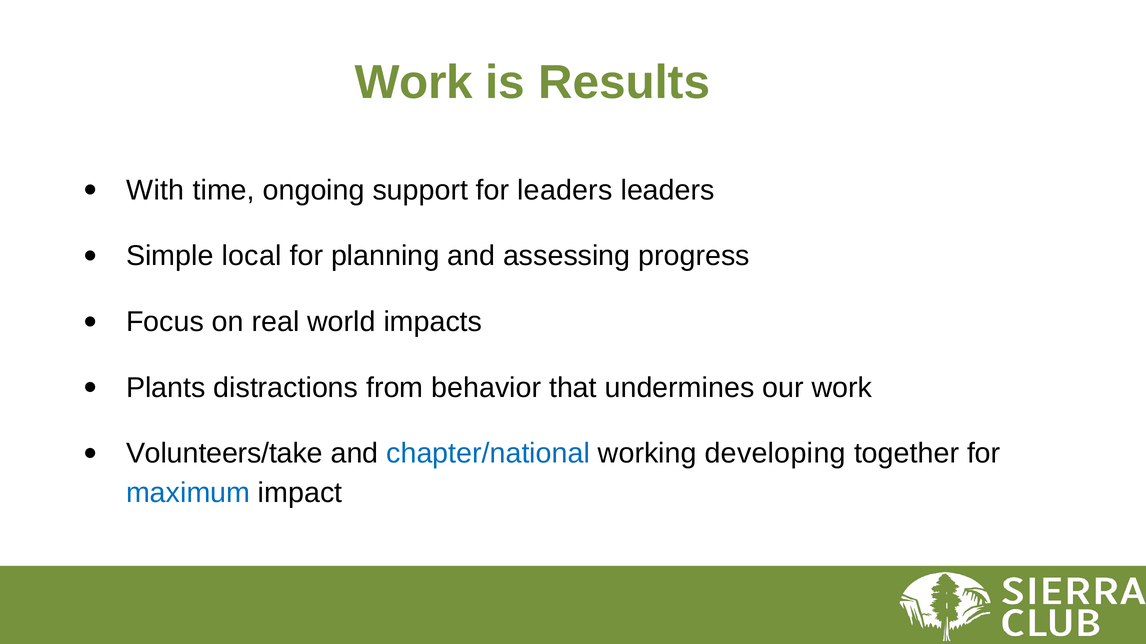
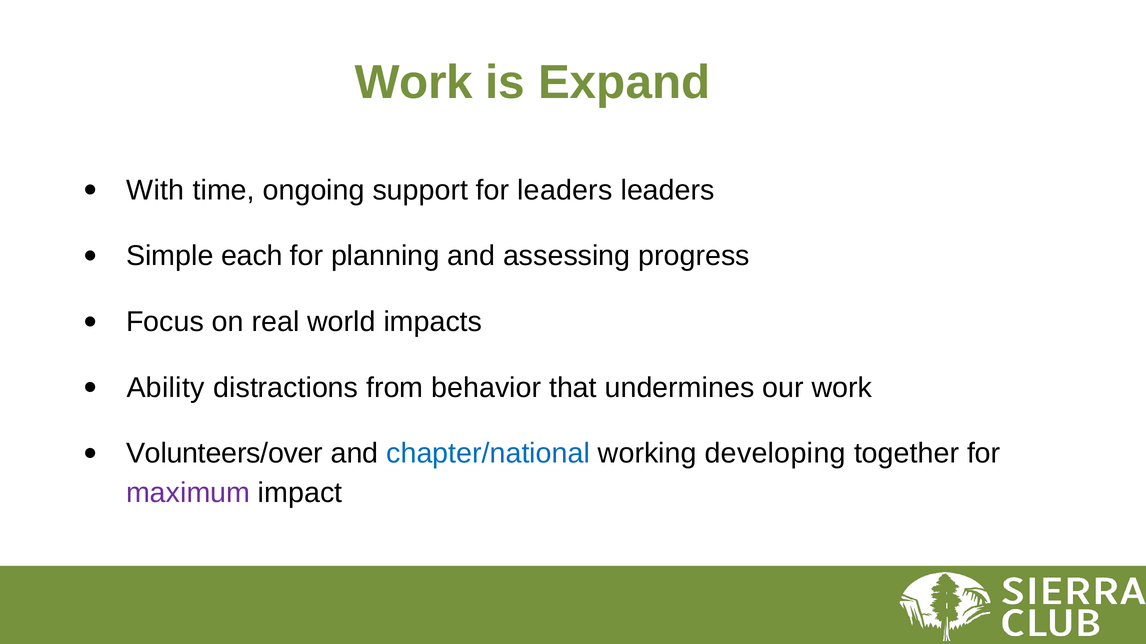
Results: Results -> Expand (624, 83)
local: local -> each (252, 256)
Plants: Plants -> Ability (166, 388)
Volunteers/take: Volunteers/take -> Volunteers/over (225, 454)
maximum colour: blue -> purple (188, 493)
